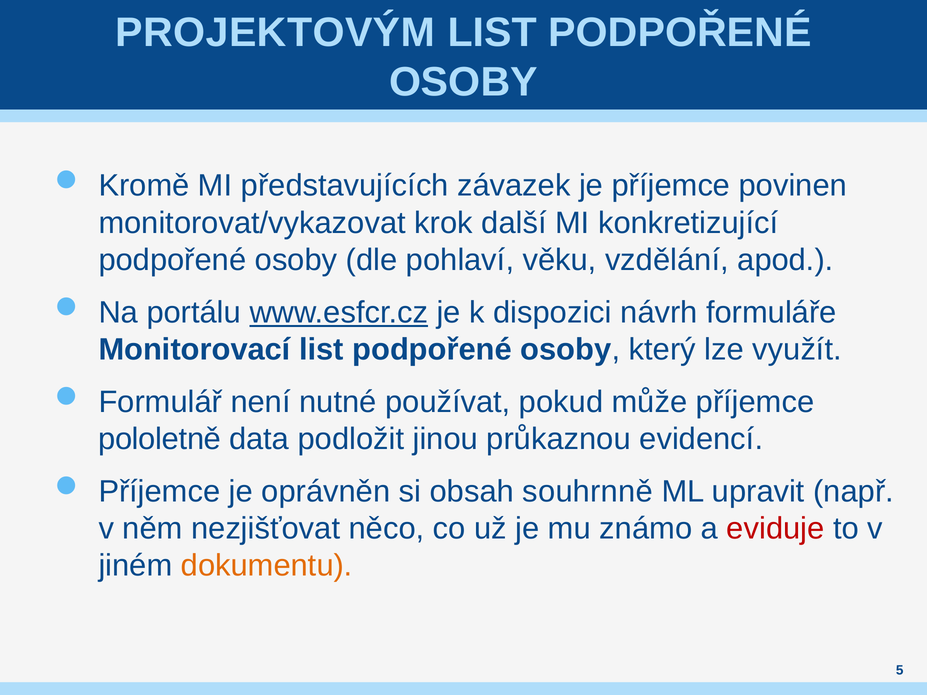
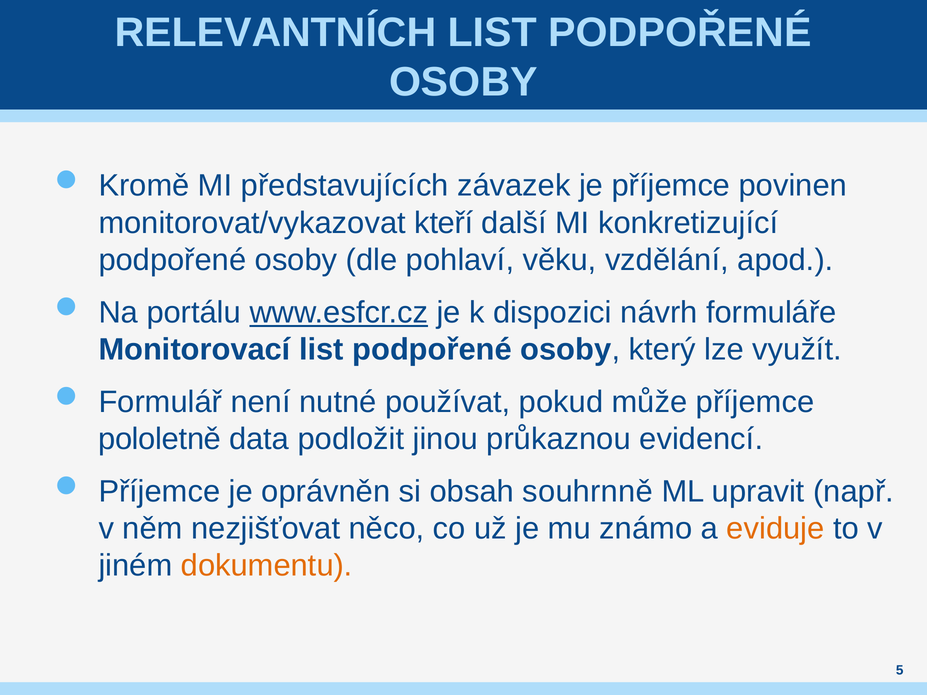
PROJEKTOVÝM: PROJEKTOVÝM -> RELEVANTNÍCH (276, 33)
krok: krok -> kteří (444, 223)
eviduje colour: red -> orange (775, 529)
